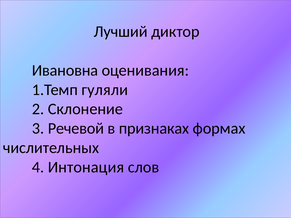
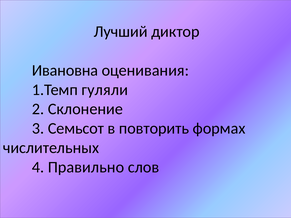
Речевой: Речевой -> Семьсот (76, 129)
признаках: признаках -> повторить (154, 129)
Интонация: Интонация -> Правильно (86, 167)
